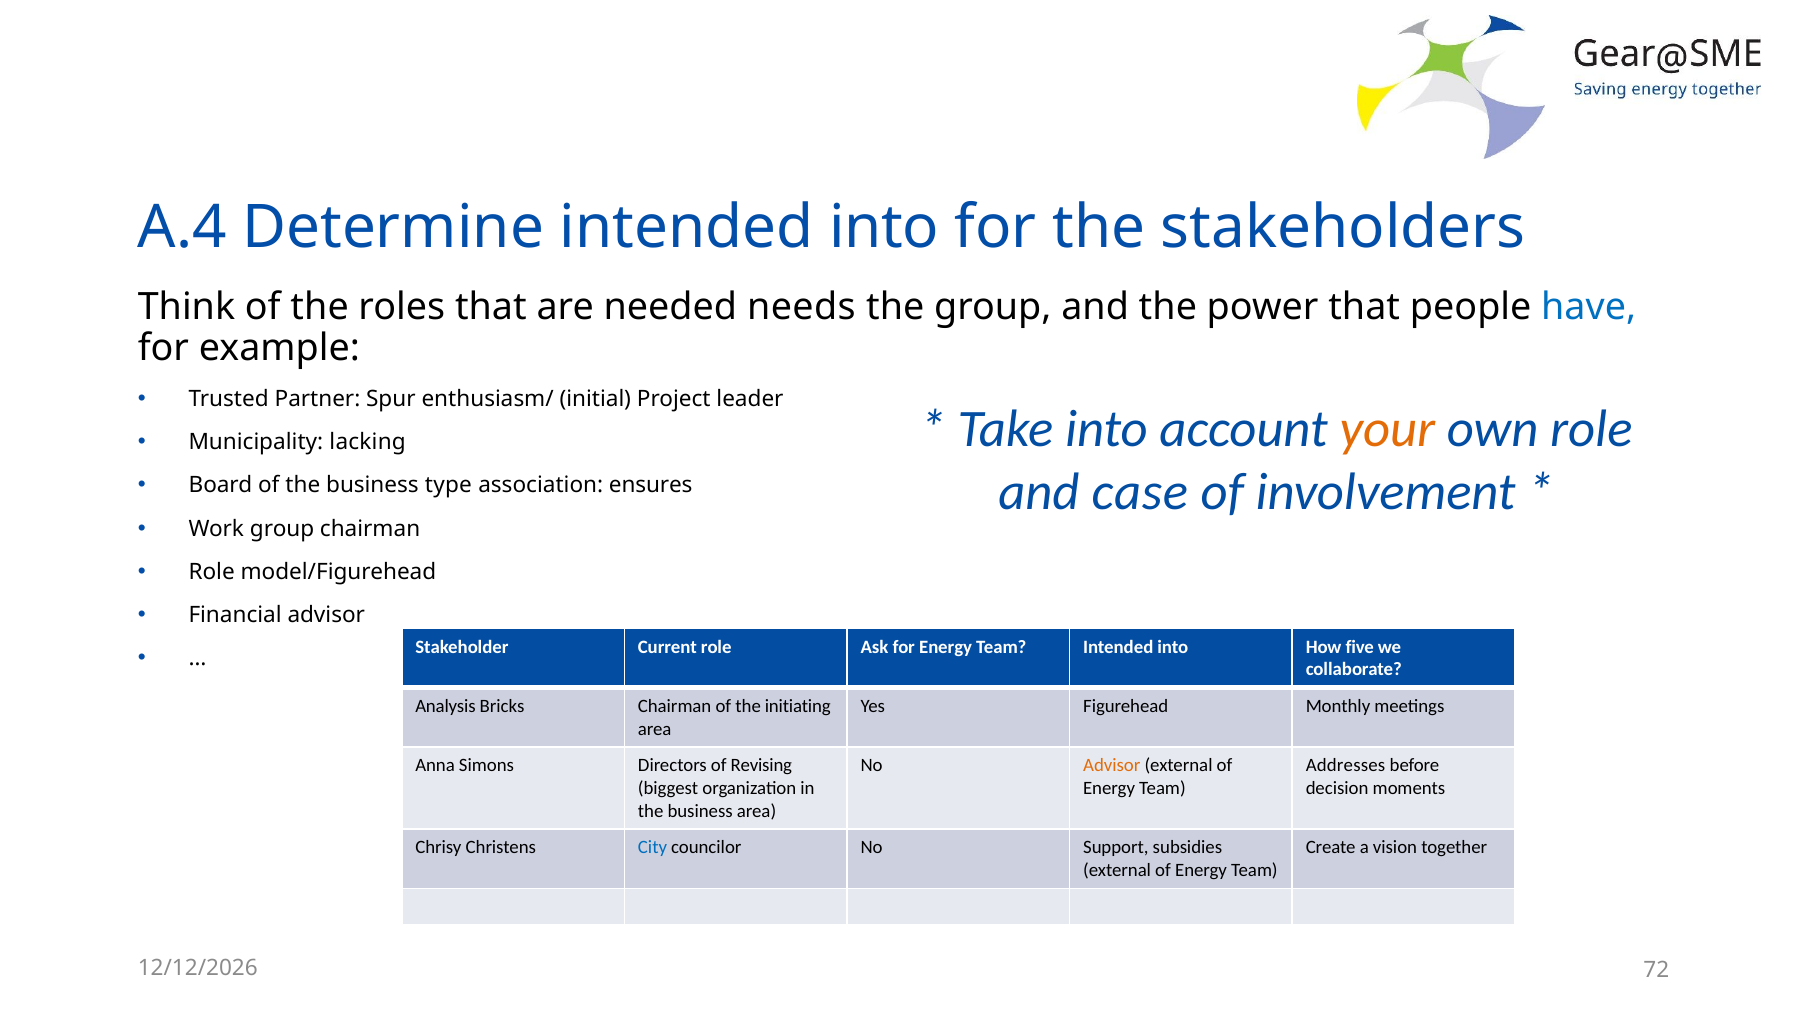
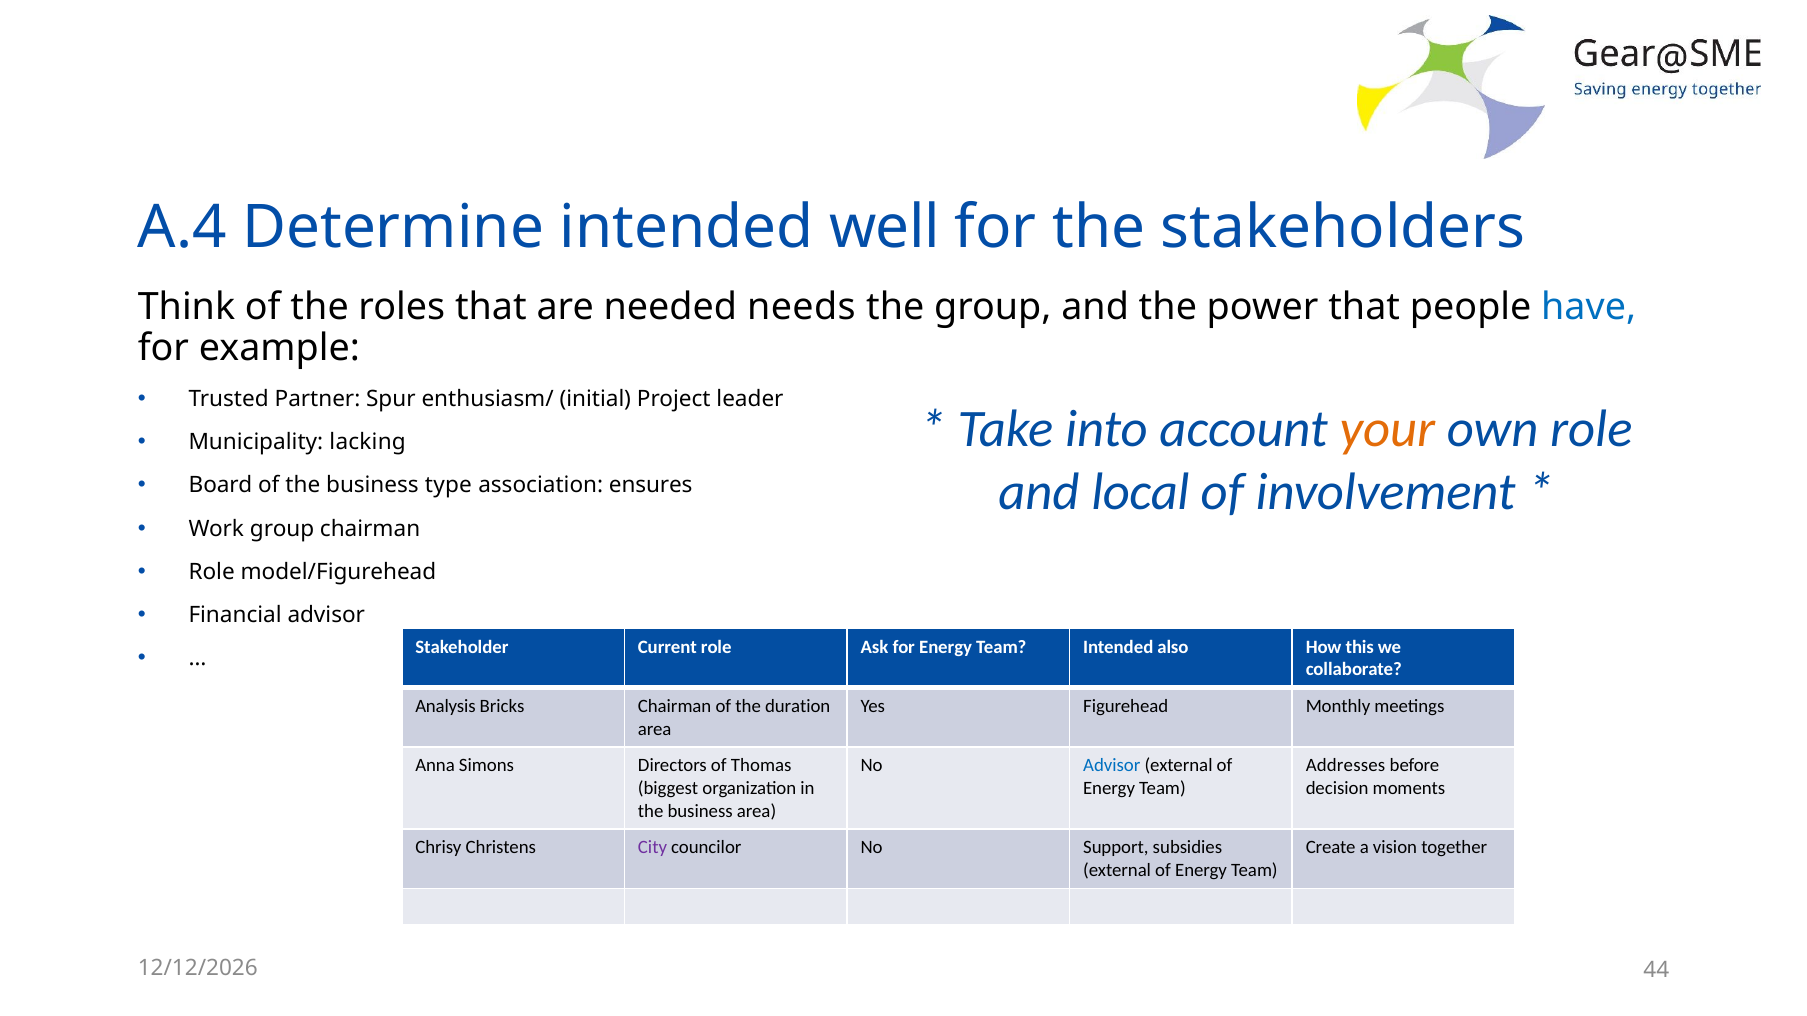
Determine intended into: into -> well (884, 228)
case: case -> local (1140, 493)
Team Intended into: into -> also (1173, 647)
five: five -> this (1360, 647)
initiating: initiating -> duration (798, 707)
Revising: Revising -> Thomas (761, 766)
Advisor colour: orange -> blue (1112, 766)
City colour: blue -> purple (653, 848)
72: 72 -> 44 (1656, 970)
